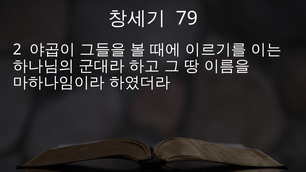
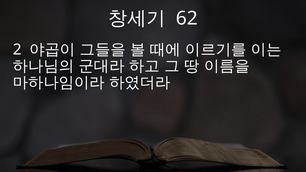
79: 79 -> 62 (187, 18)
